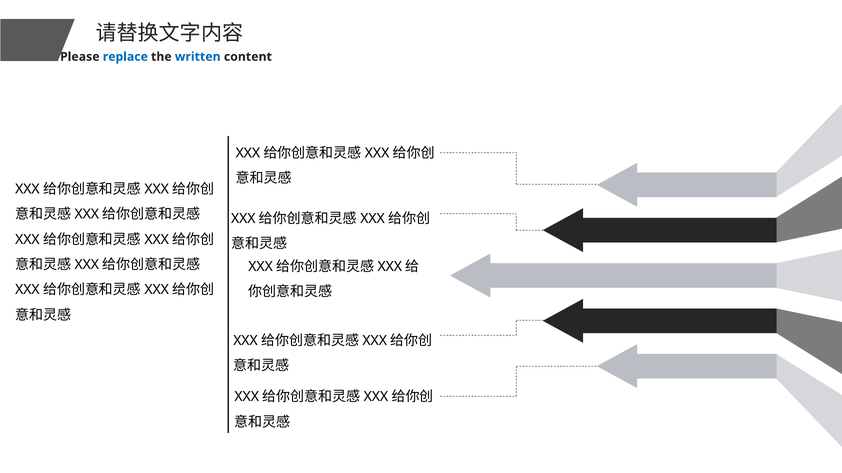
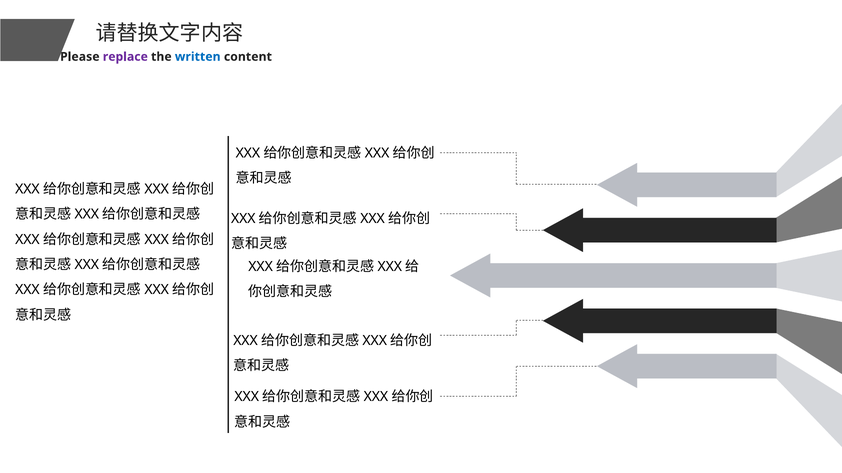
replace colour: blue -> purple (125, 57)
